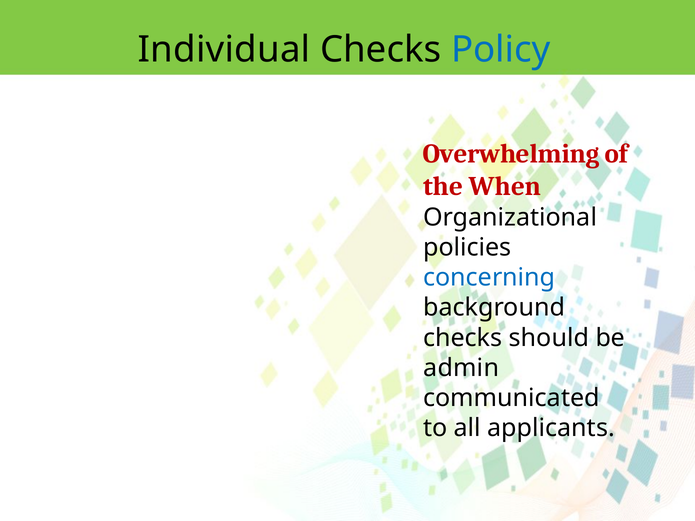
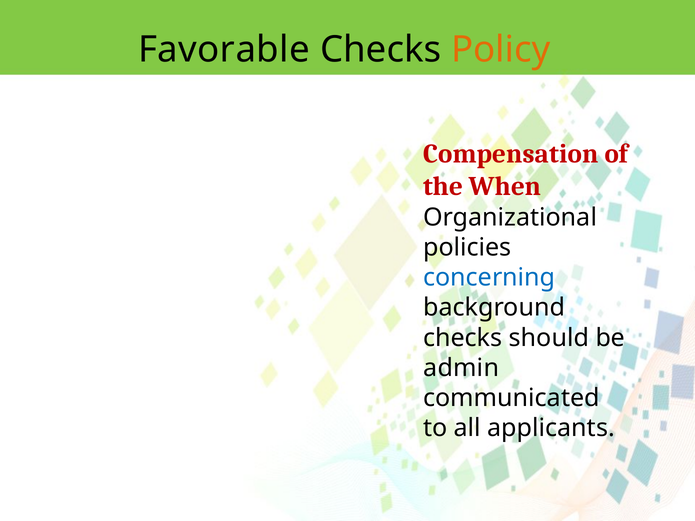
Individual: Individual -> Favorable (224, 50)
Policy colour: blue -> orange (501, 50)
Overwhelming: Overwhelming -> Compensation (511, 154)
